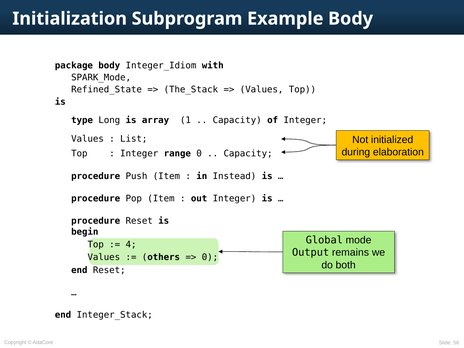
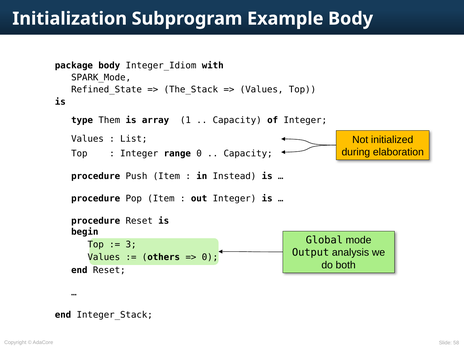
Long: Long -> Them (109, 120)
4: 4 -> 3 (131, 244)
remains: remains -> analysis (350, 253)
